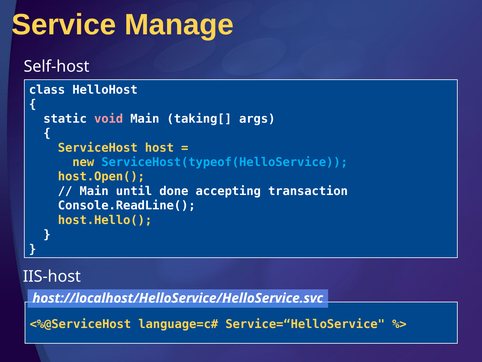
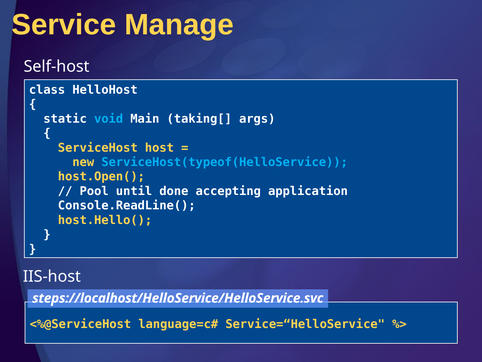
void colour: pink -> light blue (109, 119)
Main: Main -> Pool (94, 191)
transaction: transaction -> application (308, 191)
host://localhost/HelloService/HelloService.svc: host://localhost/HelloService/HelloService.svc -> steps://localhost/HelloService/HelloService.svc (178, 298)
